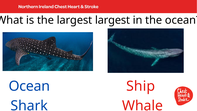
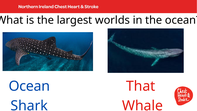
largest largest: largest -> worlds (112, 20)
Ship: Ship -> That (141, 86)
